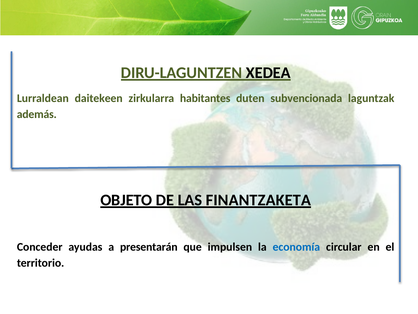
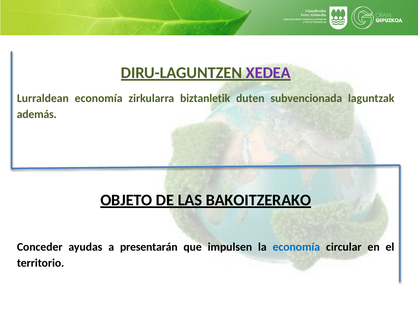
XEDEA colour: black -> purple (268, 73)
Lurraldean daitekeen: daitekeen -> economía (99, 98)
habitantes: habitantes -> biztanletik (205, 98)
FINANTZAKETA: FINANTZAKETA -> BAKOITZERAKO (258, 200)
